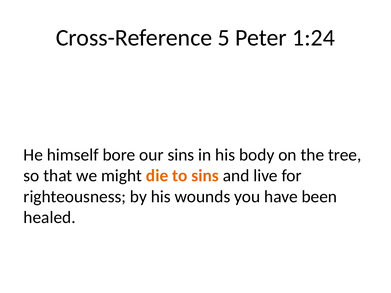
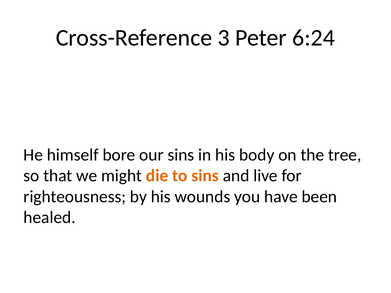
5: 5 -> 3 (224, 38)
1:24: 1:24 -> 6:24 (314, 38)
